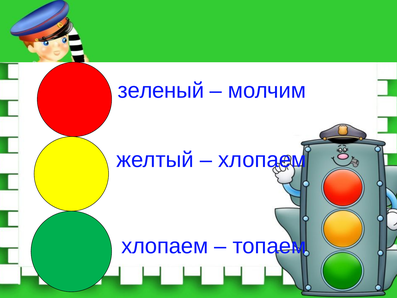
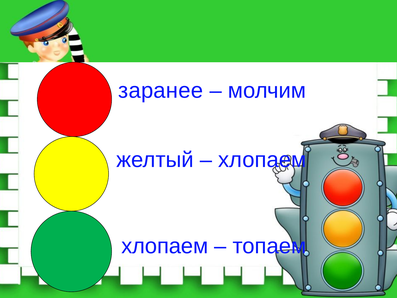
зеленый: зеленый -> заранее (161, 91)
